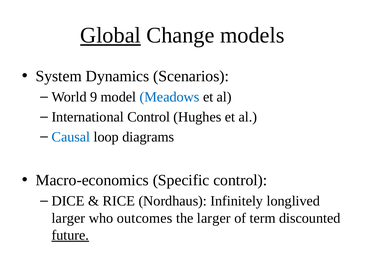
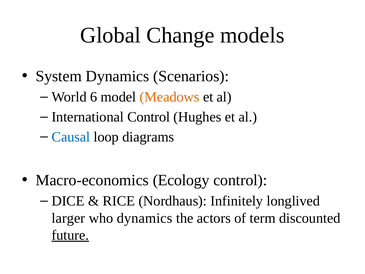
Global underline: present -> none (111, 35)
9: 9 -> 6 (94, 97)
Meadows colour: blue -> orange (170, 97)
Specific: Specific -> Ecology (181, 180)
who outcomes: outcomes -> dynamics (145, 218)
the larger: larger -> actors (214, 218)
